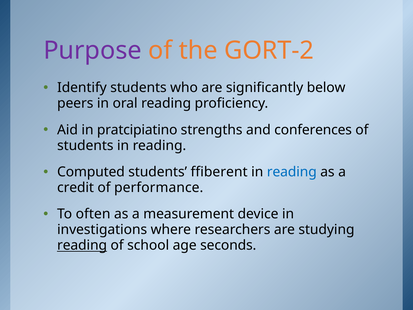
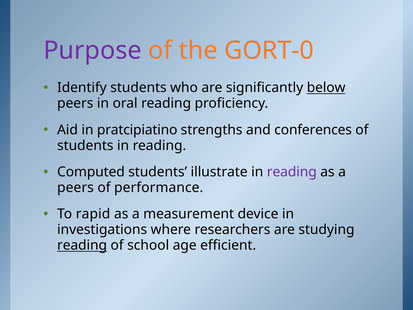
GORT-2: GORT-2 -> GORT-0 (269, 50)
below underline: none -> present (326, 88)
ffiberent: ffiberent -> illustrate (219, 172)
reading colour: blue -> purple (292, 172)
credit: credit -> peers (75, 187)
often: often -> rapid (93, 214)
seconds: seconds -> efficient (228, 245)
